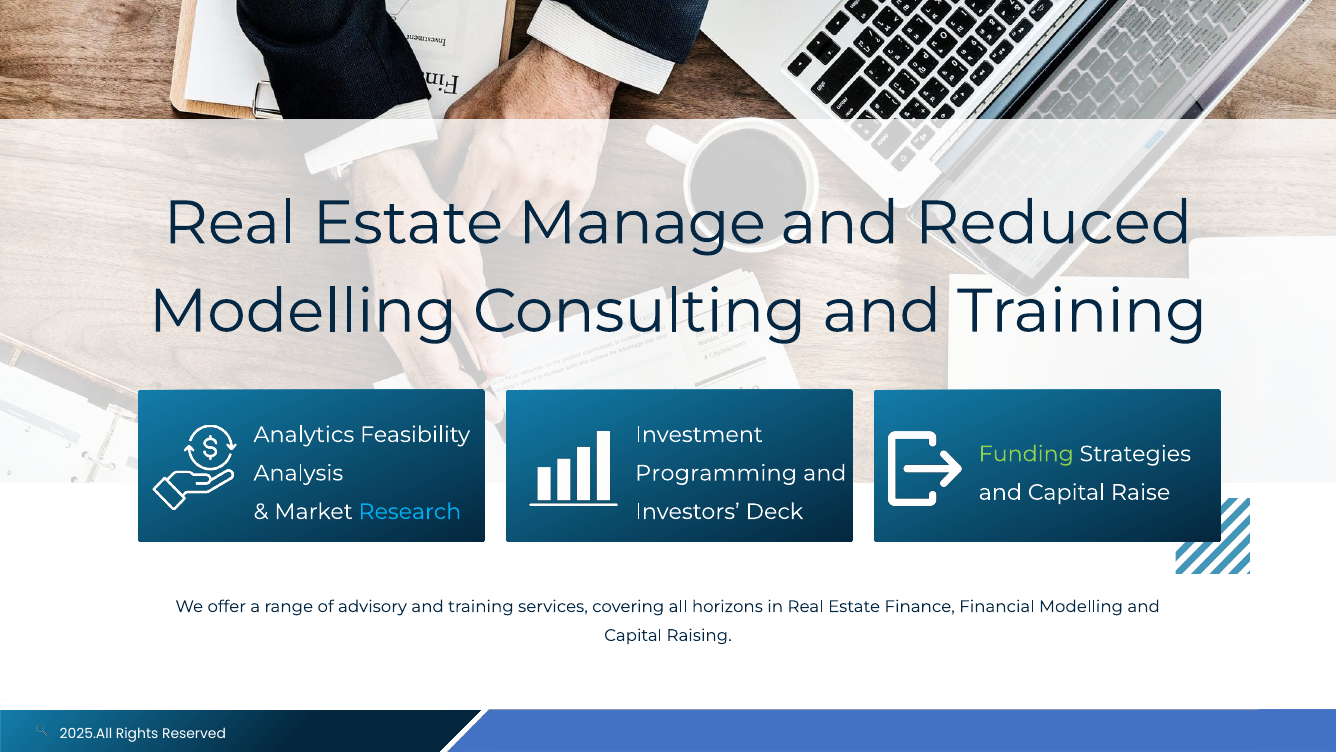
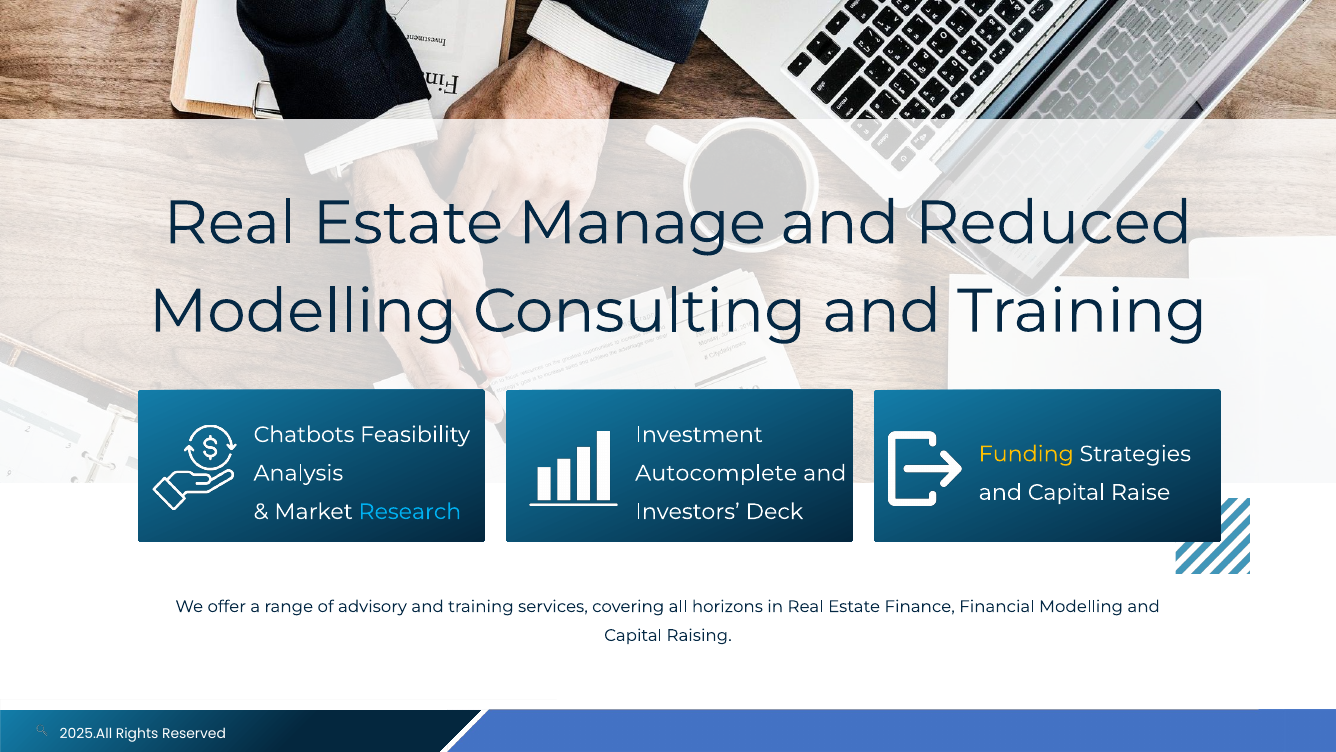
Analytics: Analytics -> Chatbots (304, 434)
Funding colour: light green -> yellow (1026, 454)
Programming: Programming -> Autocomplete (716, 473)
